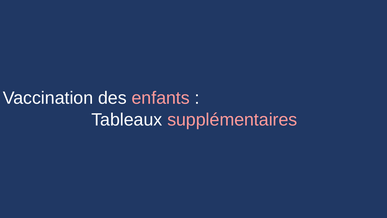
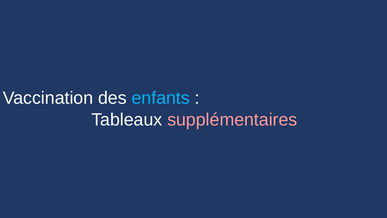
enfants colour: pink -> light blue (161, 98)
